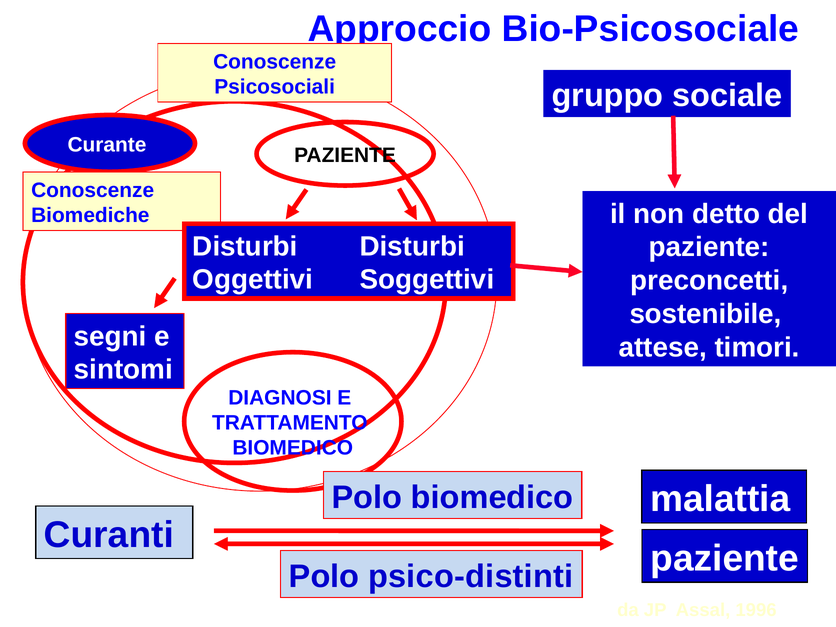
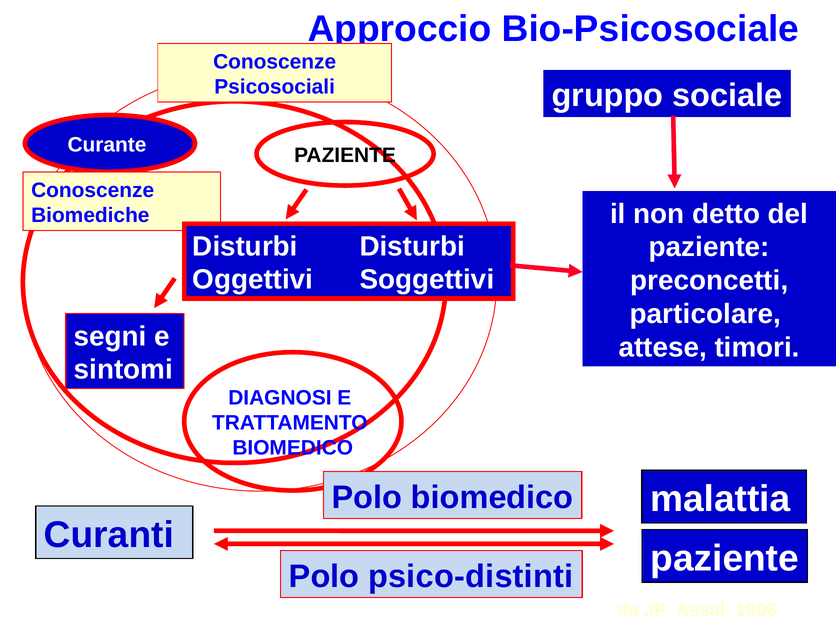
sostenibile: sostenibile -> particolare (705, 314)
